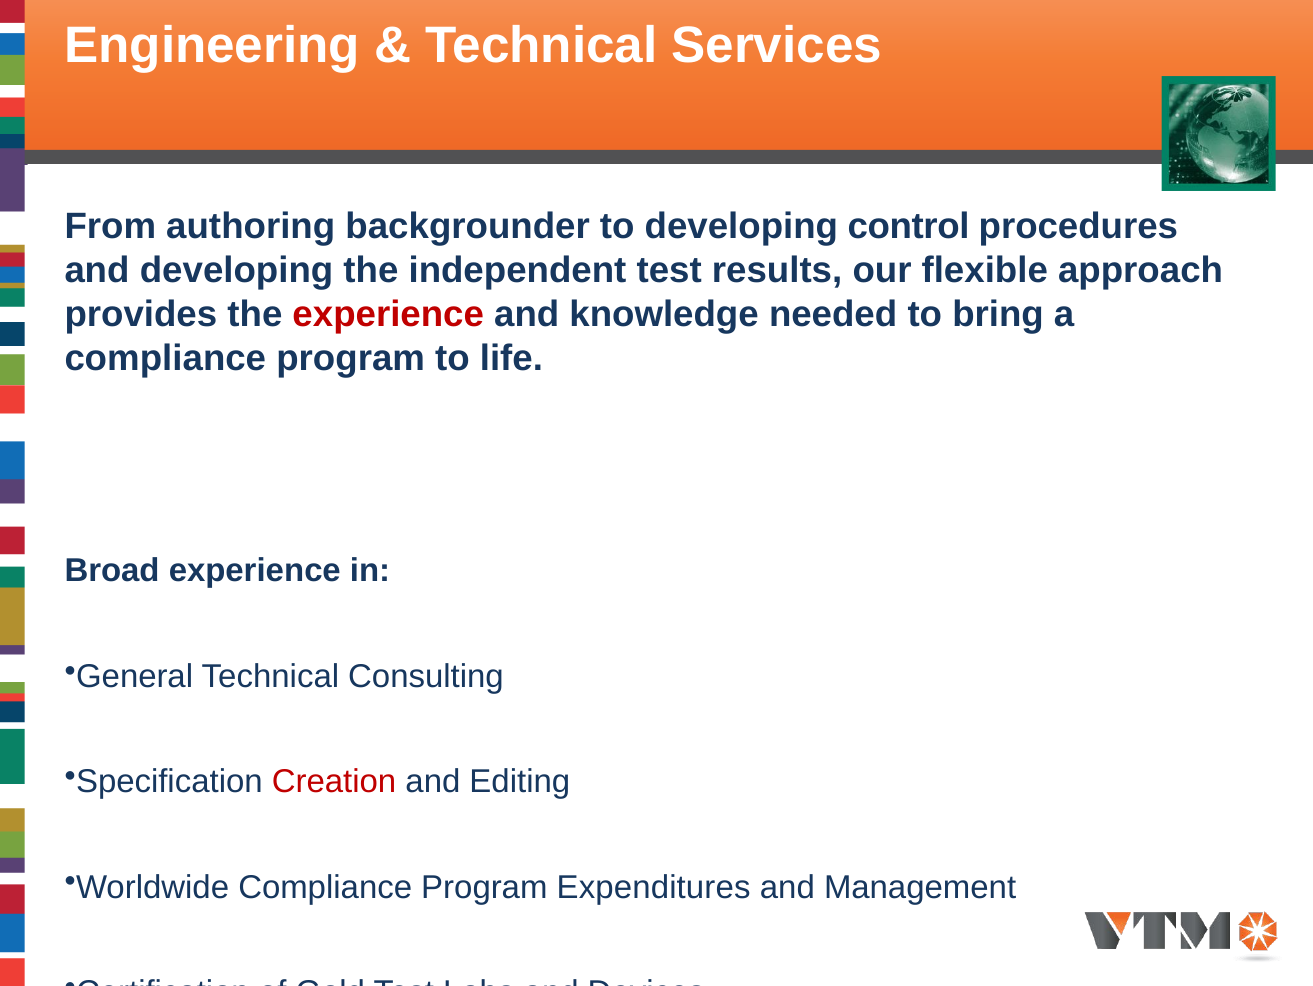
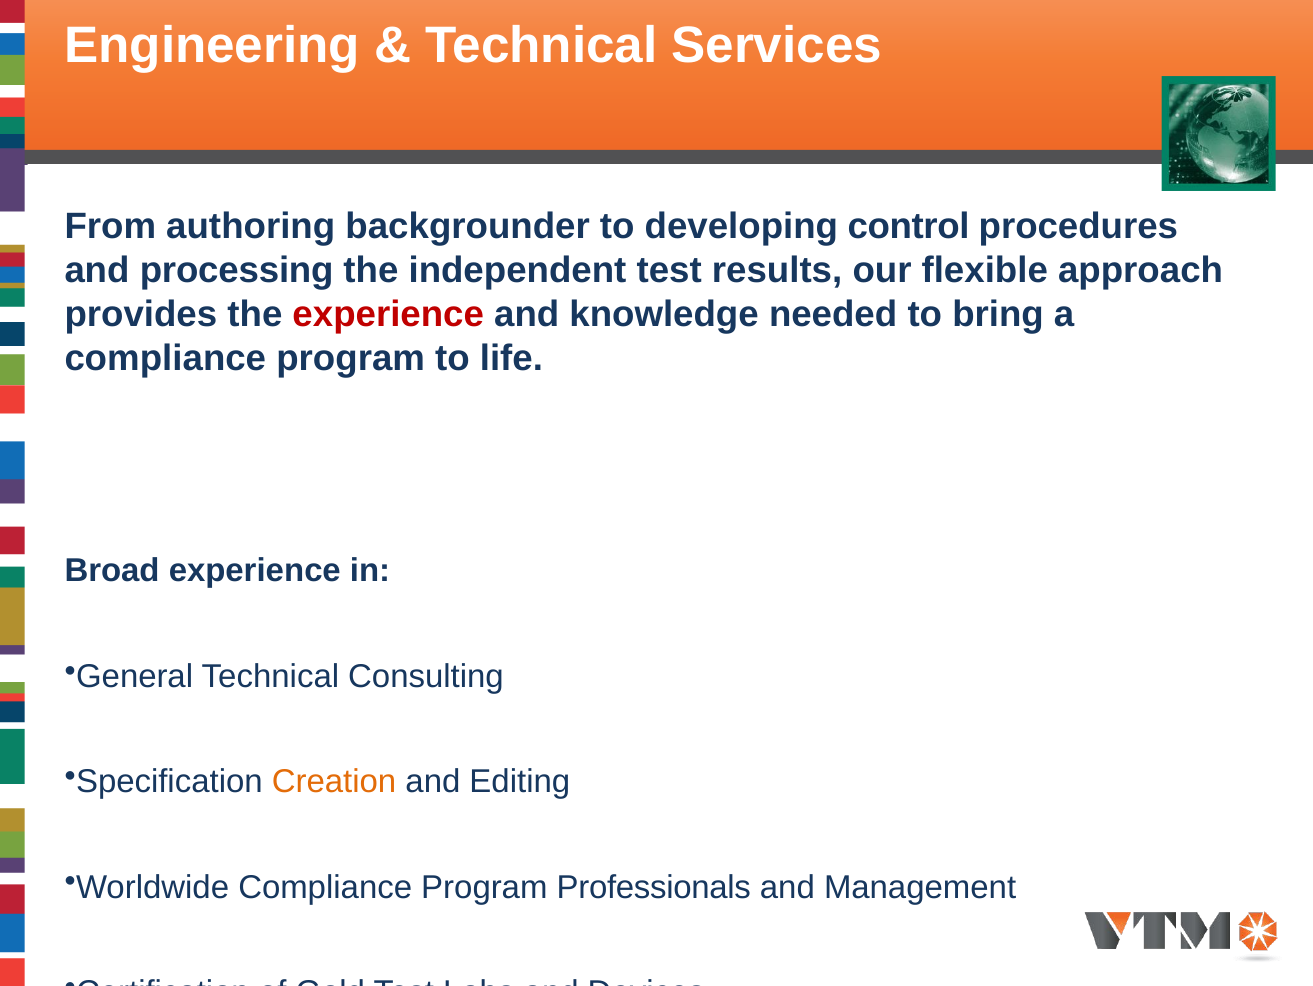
and developing: developing -> processing (237, 270)
Creation colour: red -> orange (334, 782)
Expenditures: Expenditures -> Professionals (654, 887)
